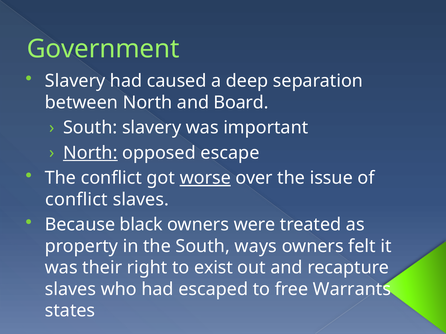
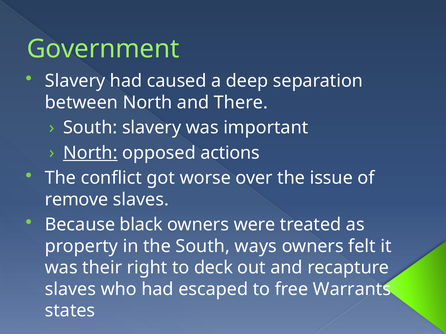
Board: Board -> There (241, 103)
escape: escape -> actions (230, 153)
worse underline: present -> none (205, 178)
conflict: conflict -> remove (77, 200)
exist: exist -> deck (214, 268)
